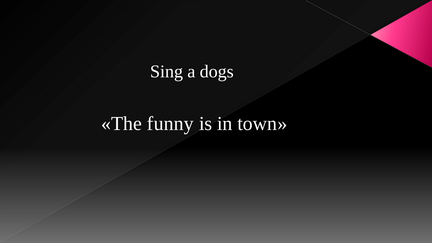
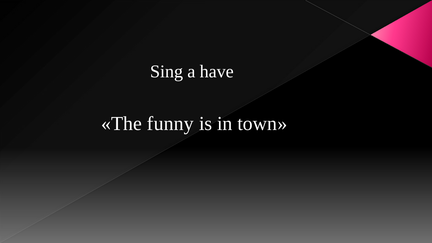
dogs: dogs -> have (217, 72)
